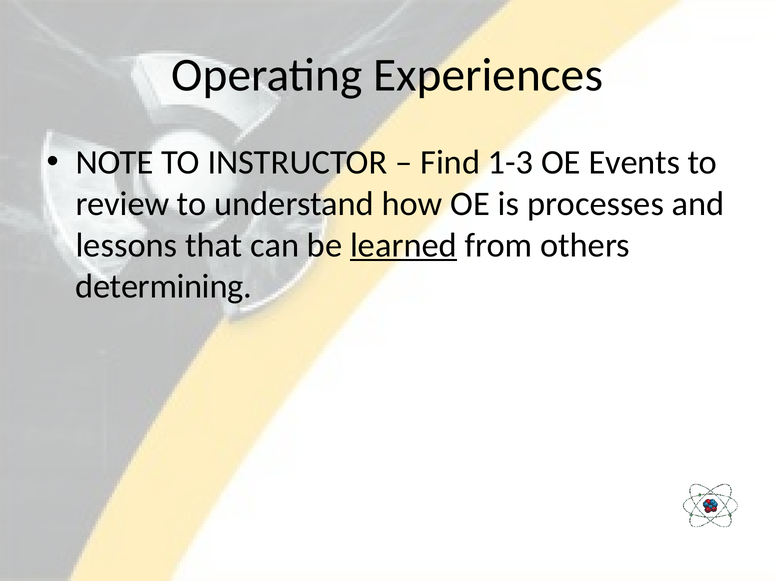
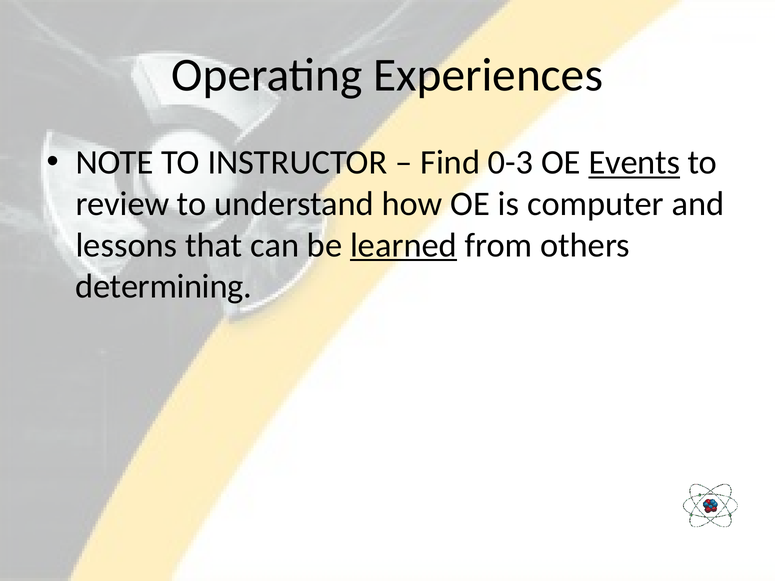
1-3: 1-3 -> 0-3 (511, 163)
Events underline: none -> present (634, 163)
processes: processes -> computer (595, 204)
